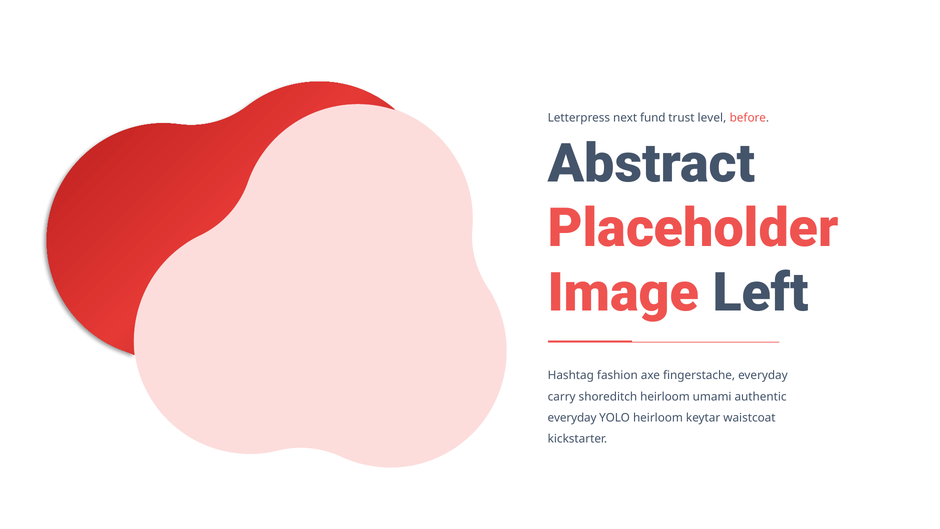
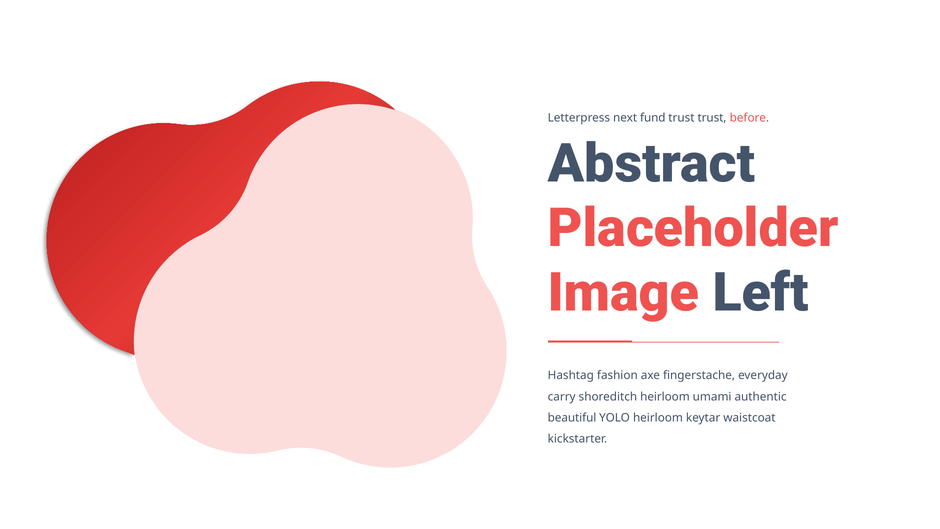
trust level: level -> trust (712, 118)
everyday: everyday -> beautiful (572, 418)
